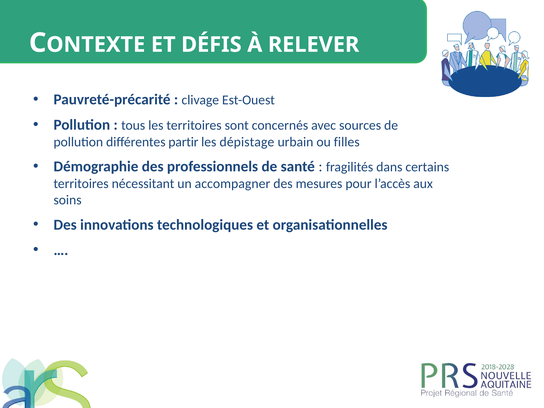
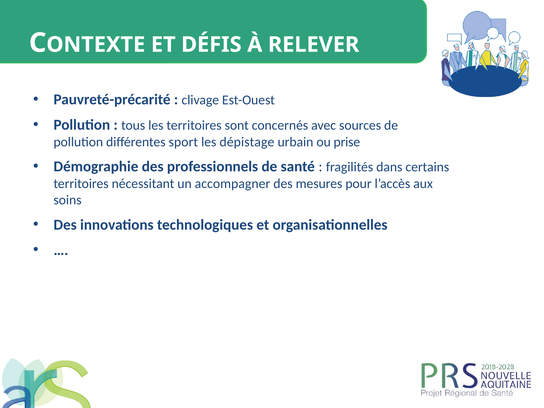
partir: partir -> sport (183, 142)
filles: filles -> prise (347, 142)
